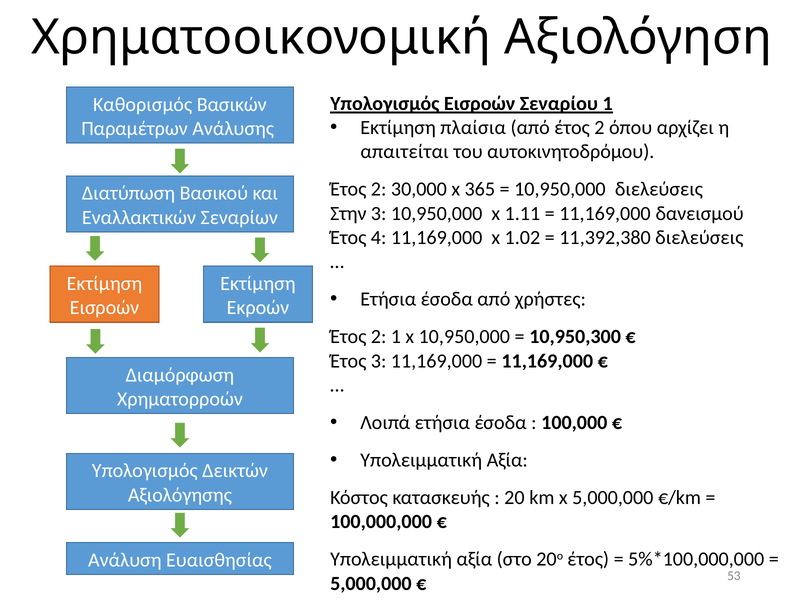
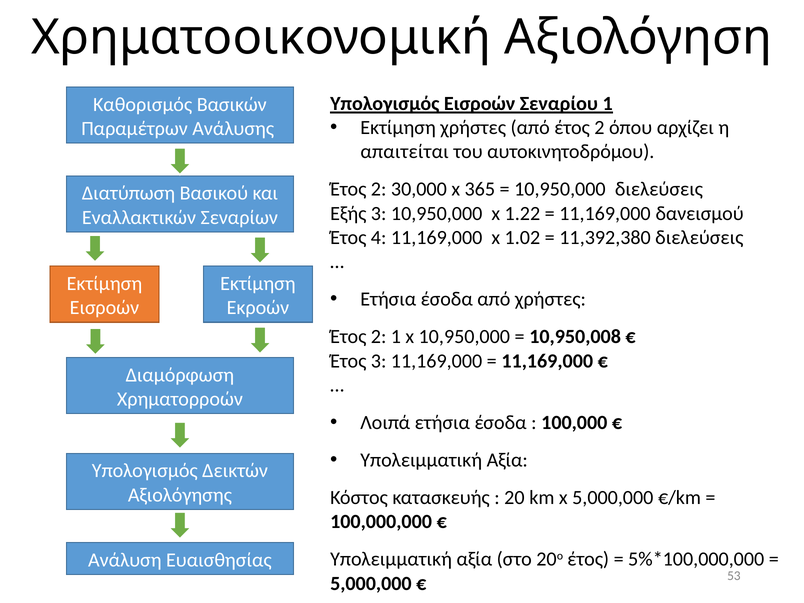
Εκτίμηση πλαίσια: πλαίσια -> χρήστες (473, 128)
Στην: Στην -> Εξής (348, 213)
1.11: 1.11 -> 1.22 (522, 213)
10,950,300: 10,950,300 -> 10,950,008 (575, 337)
